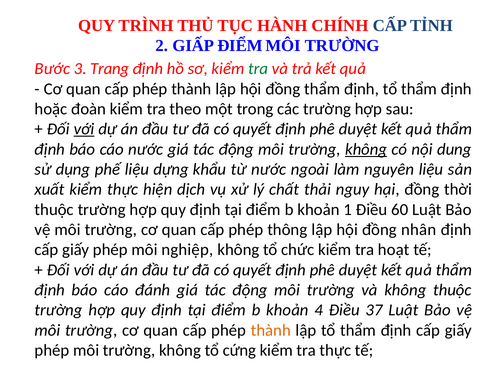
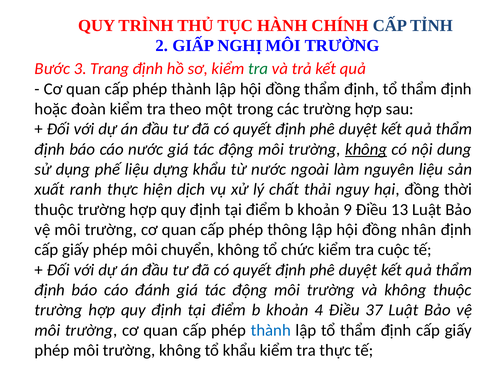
GIẤP ĐIỂM: ĐIỂM -> NGHỊ (240, 46)
với underline: present -> none (84, 129)
xuất kiểm: kiểm -> ranh (86, 190)
1: 1 -> 9 (348, 210)
60: 60 -> 13 (400, 210)
nghiệp: nghiệp -> chuyển (188, 250)
hoạt: hoạt -> cuộc (394, 250)
thành colour: orange -> blue (271, 330)
tổ cứng: cứng -> khẩu (239, 351)
